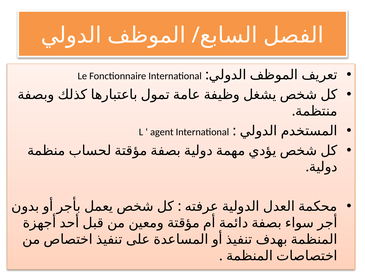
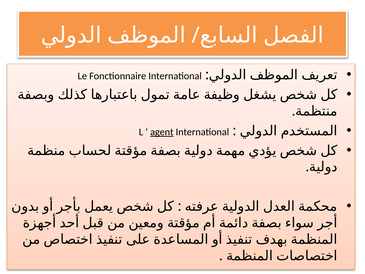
agent underline: none -> present (162, 132)
